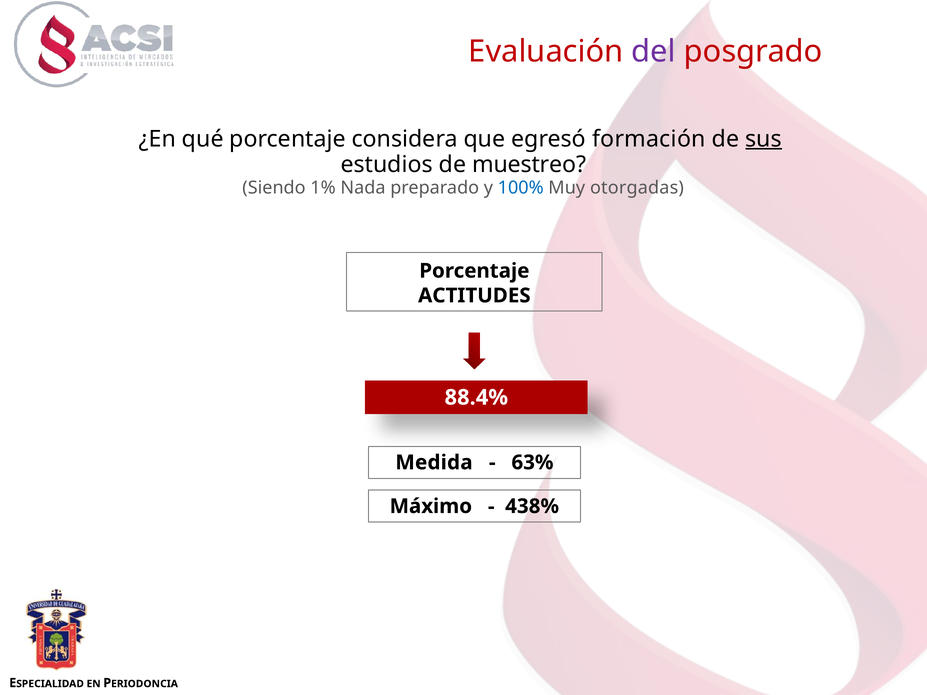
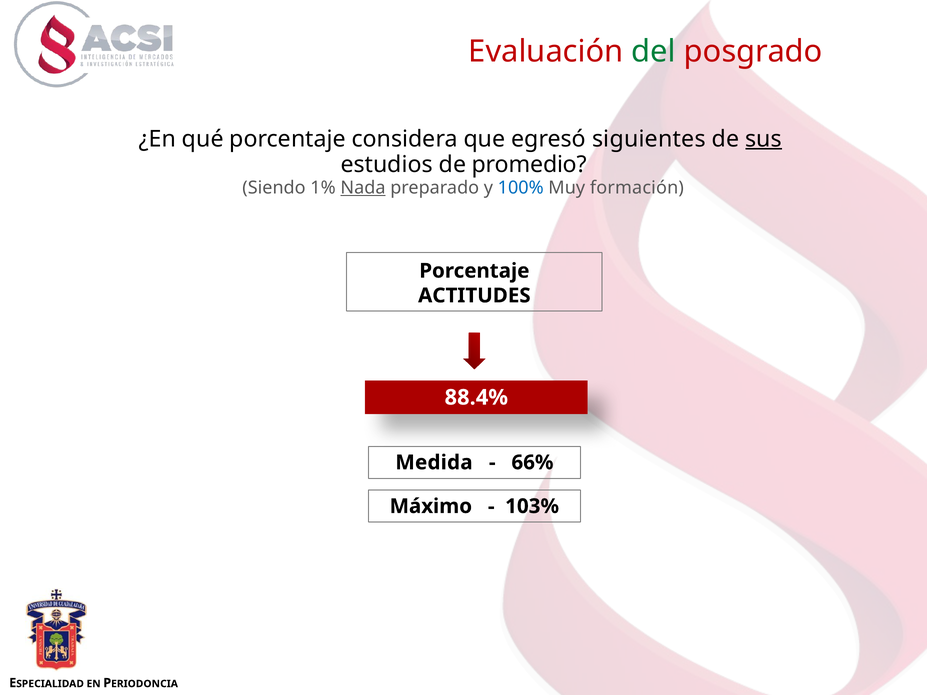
del colour: purple -> green (654, 52)
formación: formación -> siguientes (649, 139)
muestreo: muestreo -> promedio (529, 165)
Nada underline: none -> present (363, 188)
otorgadas: otorgadas -> formación (637, 188)
63%: 63% -> 66% (532, 463)
438%: 438% -> 103% (532, 506)
